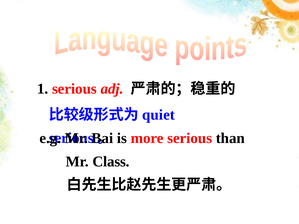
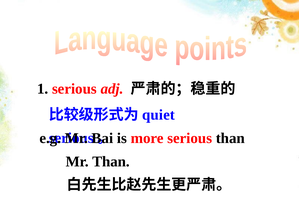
Mr Class: Class -> Than (111, 162)
